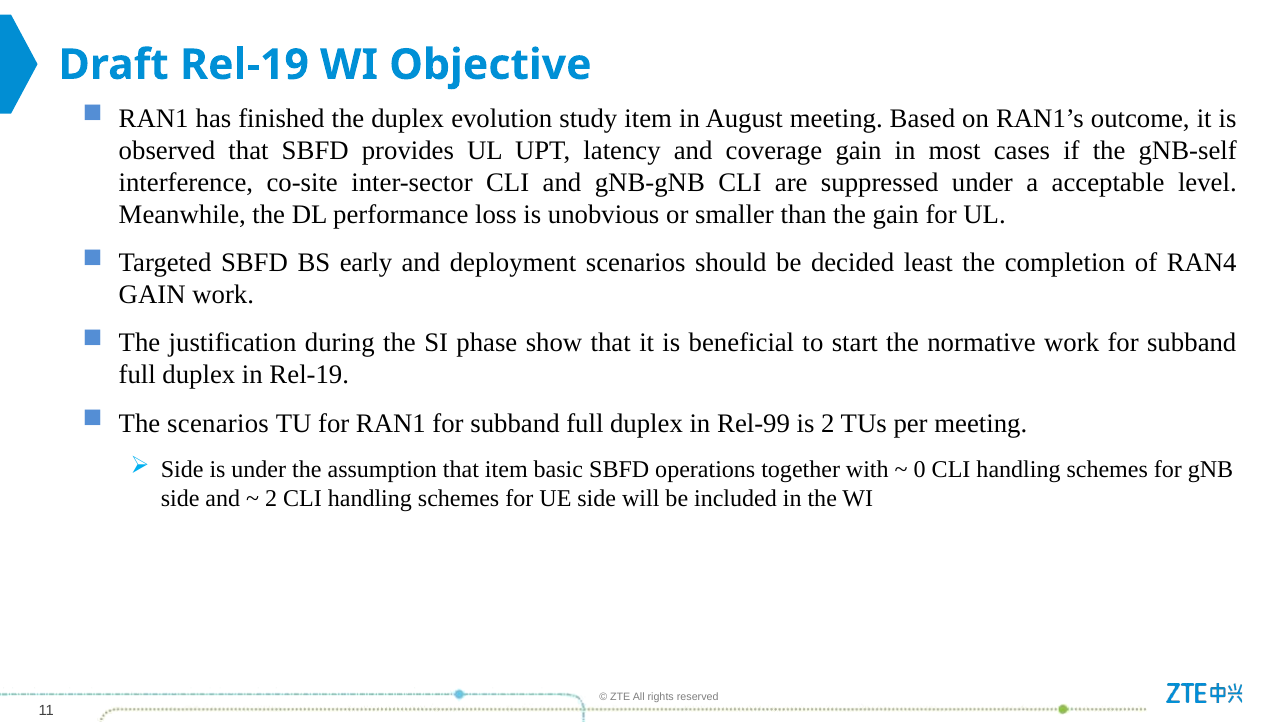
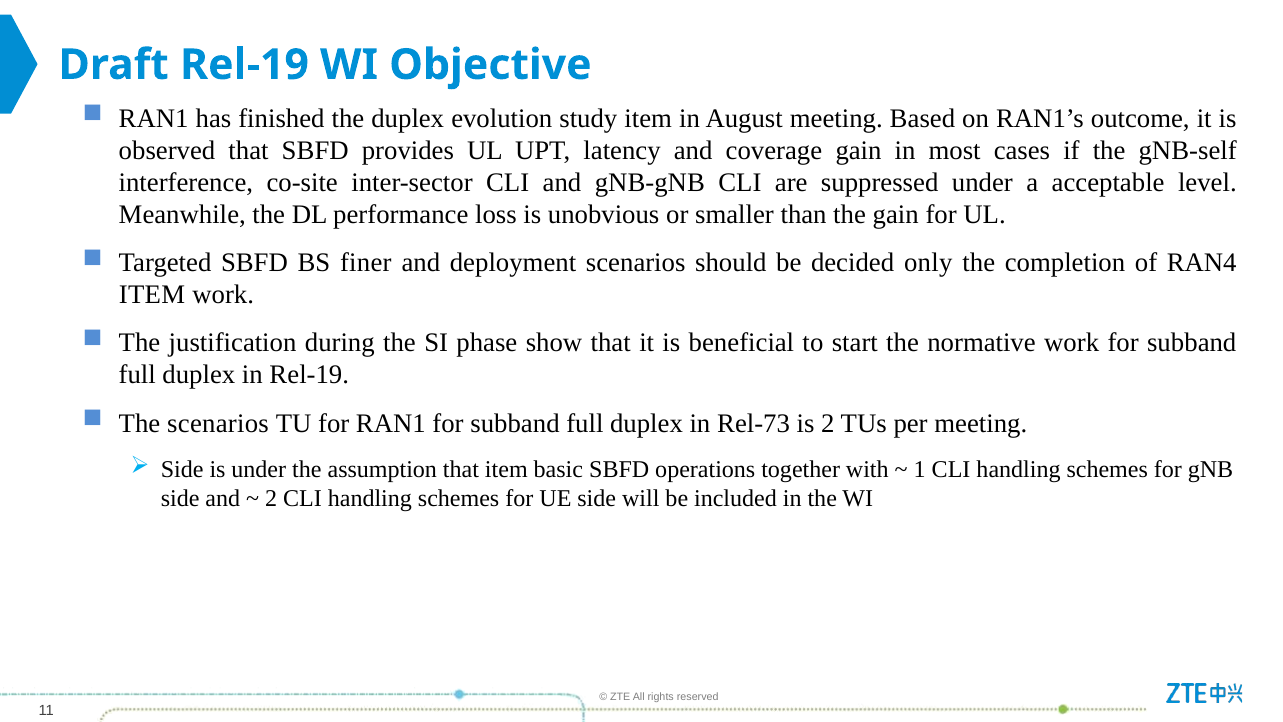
early: early -> finer (366, 263)
least: least -> only (928, 263)
GAIN: GAIN -> ITEM (152, 295)
Rel-99: Rel-99 -> Rel-73 (754, 423)
0: 0 -> 1 (920, 469)
